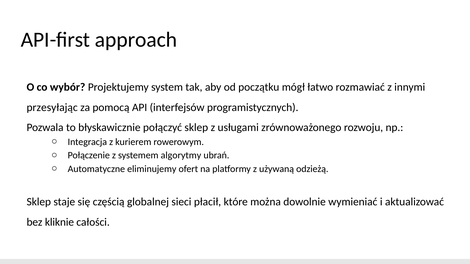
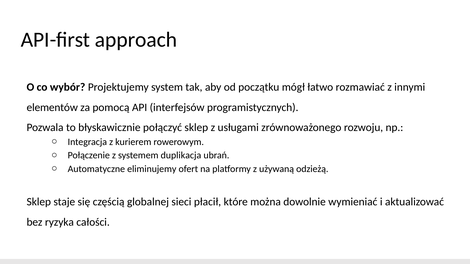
przesyłając: przesyłając -> elementów (52, 107)
algorytmy: algorytmy -> duplikacja (181, 156)
kliknie: kliknie -> ryzyka (59, 222)
